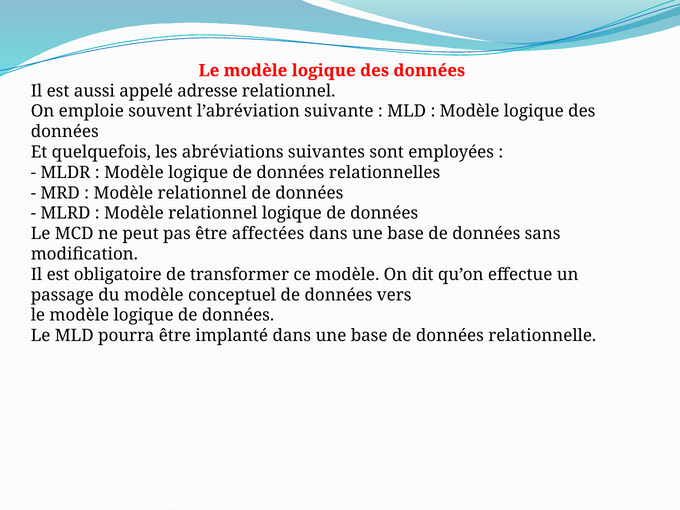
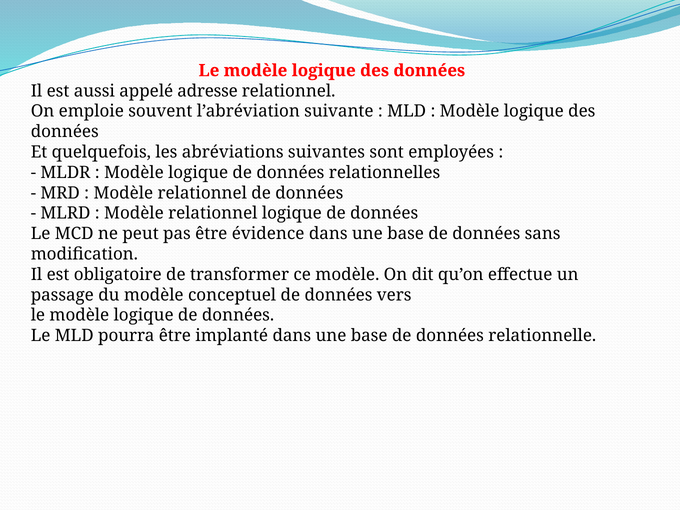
affectées: affectées -> évidence (268, 234)
